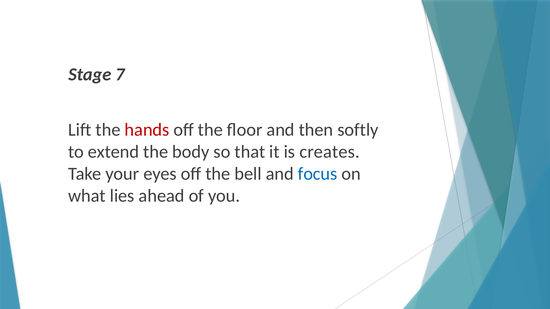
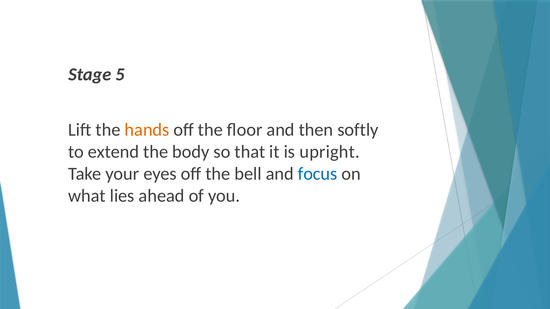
7: 7 -> 5 (120, 74)
hands colour: red -> orange (147, 130)
creates: creates -> upright (330, 152)
